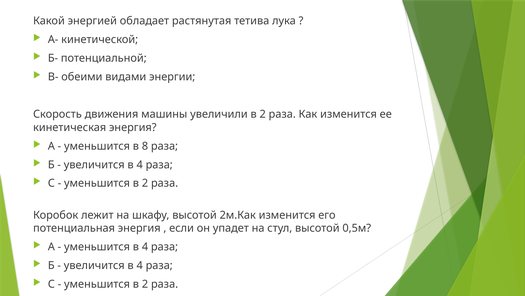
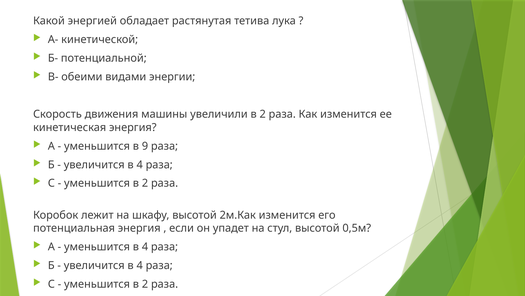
8: 8 -> 9 (145, 146)
